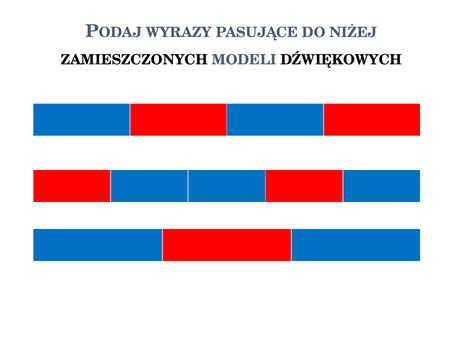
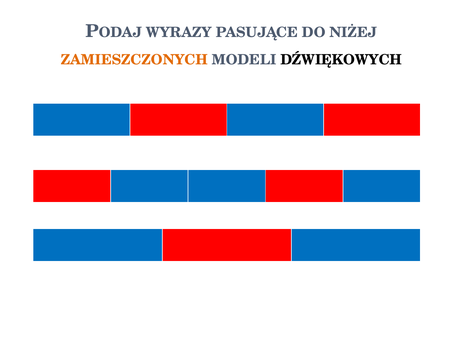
ZAMIESZCZONYCH colour: black -> orange (134, 60)
